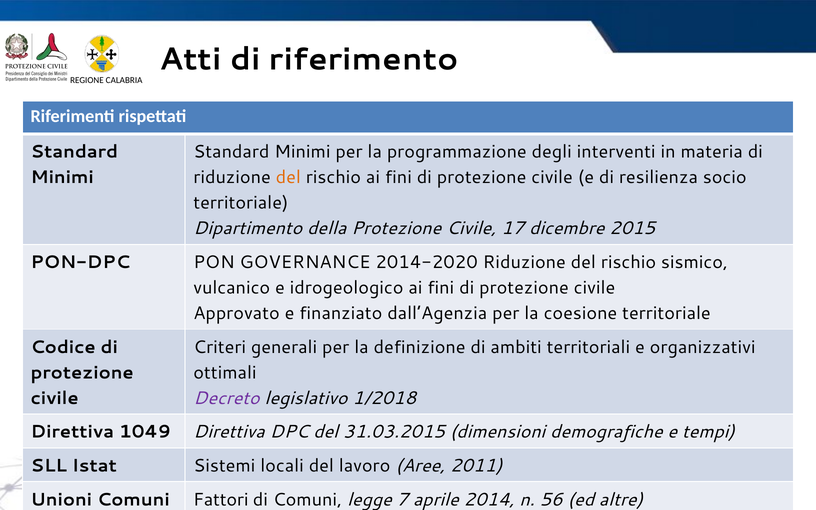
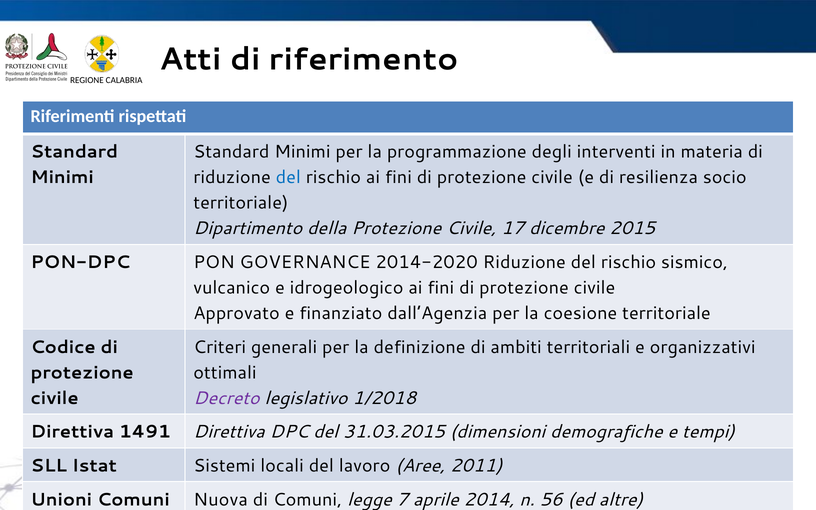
del colour: orange -> blue (288, 177)
1049: 1049 -> 1491 (145, 432)
Fattori: Fattori -> Nuova (221, 500)
